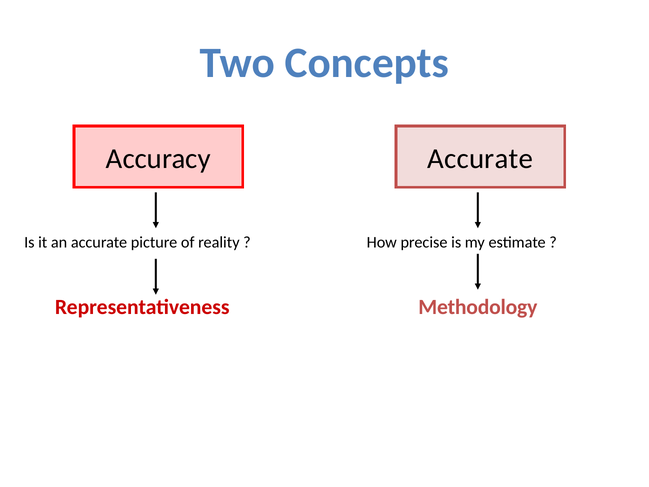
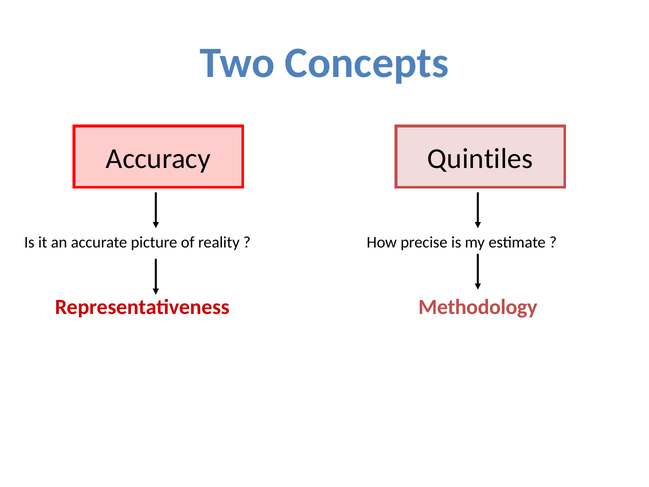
Accuracy Accurate: Accurate -> Quintiles (480, 159)
